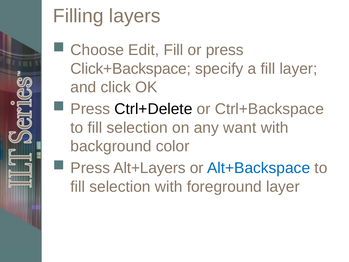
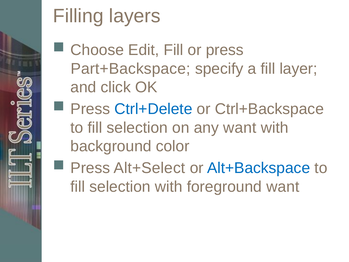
Click+Backspace: Click+Backspace -> Part+Backspace (131, 69)
Ctrl+Delete colour: black -> blue (153, 109)
Alt+Layers: Alt+Layers -> Alt+Select (149, 168)
foreground layer: layer -> want (283, 186)
